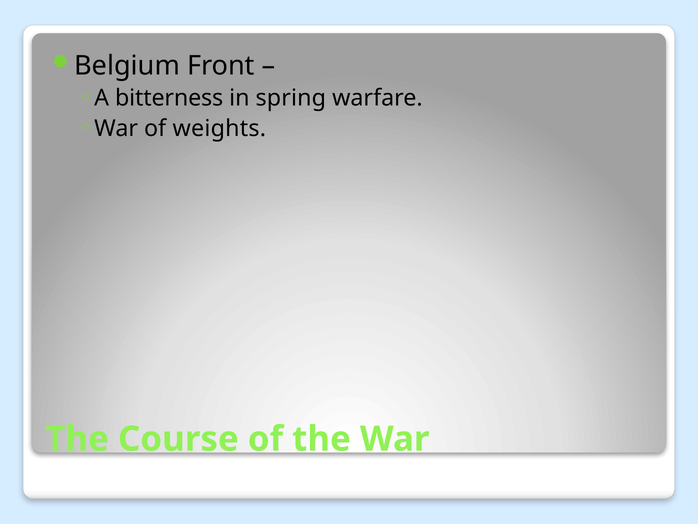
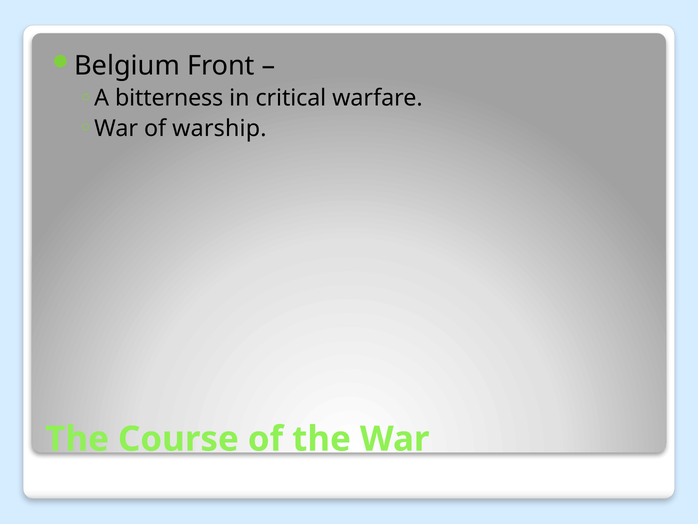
spring: spring -> critical (291, 98)
weights: weights -> warship (219, 128)
